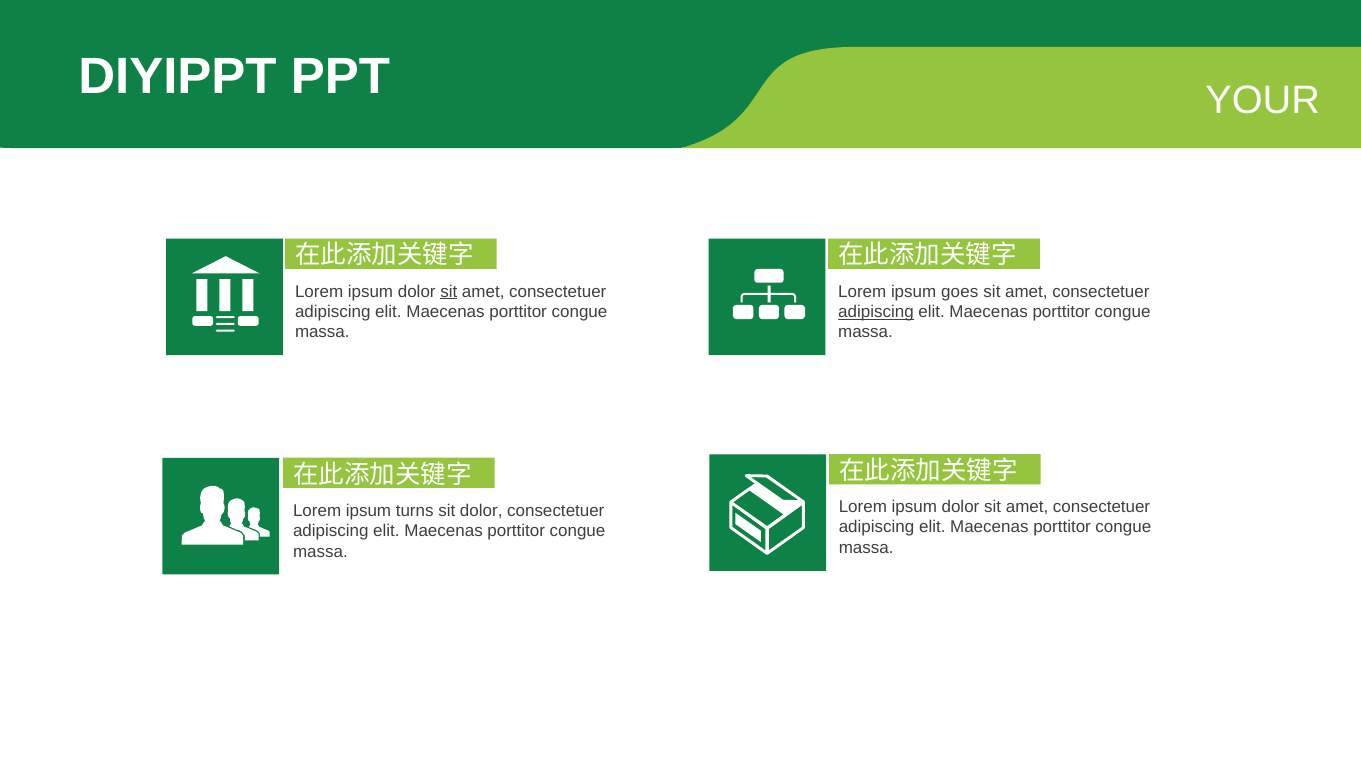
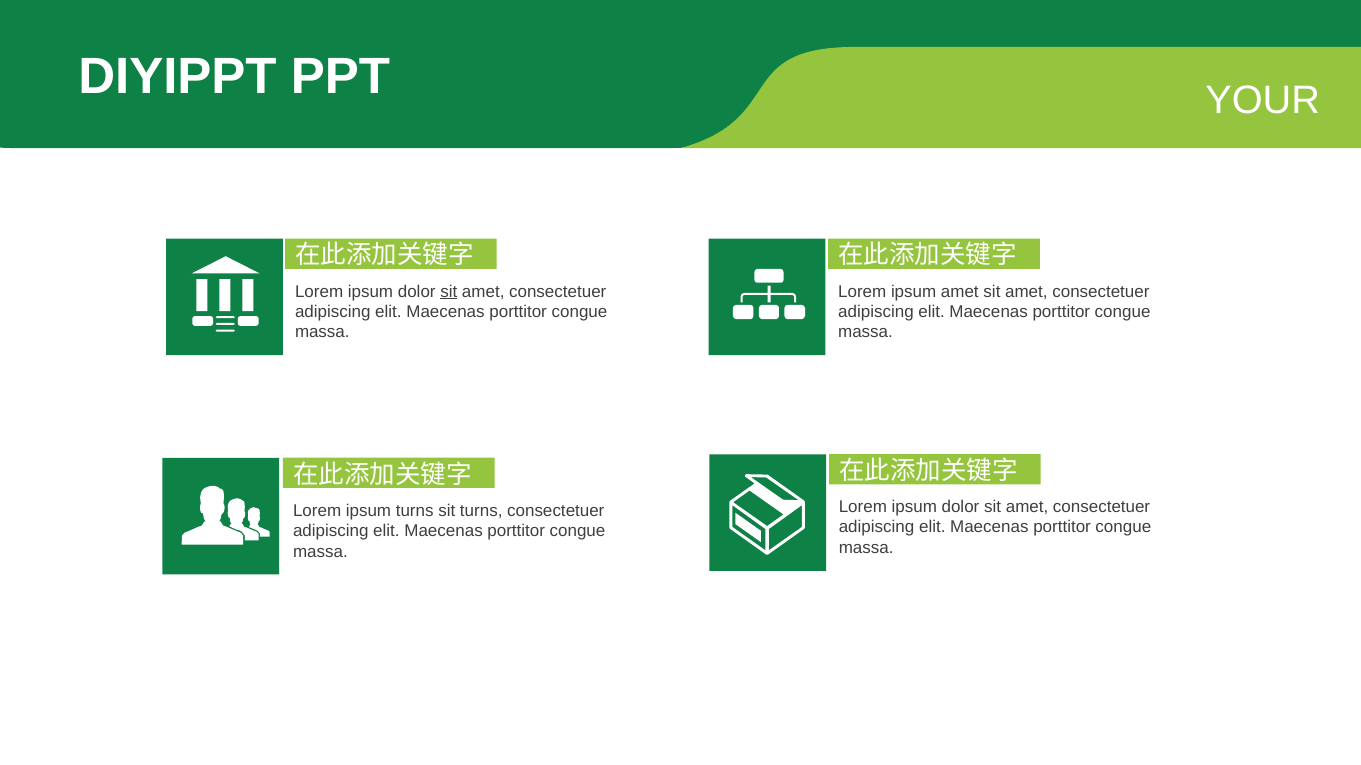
ipsum goes: goes -> amet (960, 292)
adipiscing underline: present -> none (876, 312)
sit dolor: dolor -> turns (481, 511)
